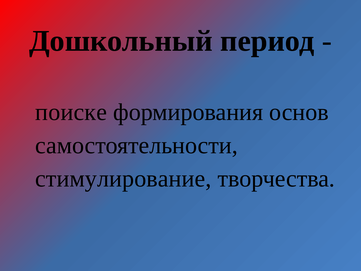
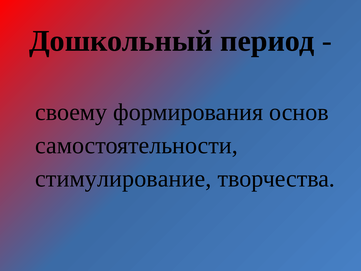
поиске: поиске -> своему (71, 112)
